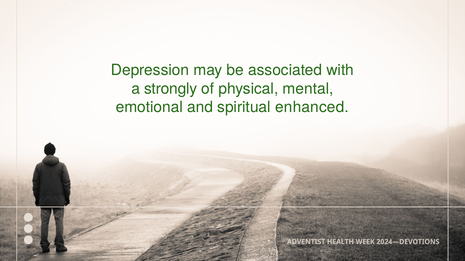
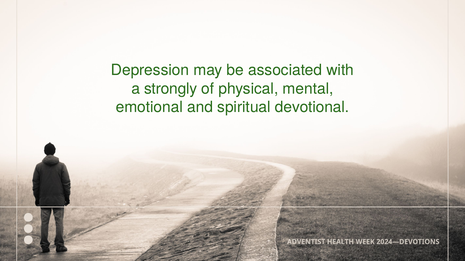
enhanced: enhanced -> devotional (312, 107)
